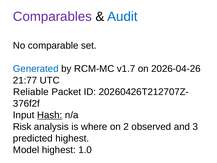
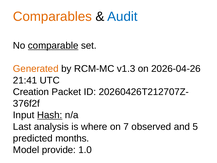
Comparables colour: purple -> orange (52, 16)
comparable underline: none -> present (53, 46)
Generated colour: blue -> orange (36, 69)
v1.7: v1.7 -> v1.3 (126, 69)
21:77: 21:77 -> 21:41 (25, 80)
Reliable: Reliable -> Creation (31, 92)
Risk: Risk -> Last (22, 127)
2: 2 -> 7 (126, 127)
3: 3 -> 5 (195, 127)
predicted highest: highest -> months (72, 138)
Model highest: highest -> provide (59, 150)
